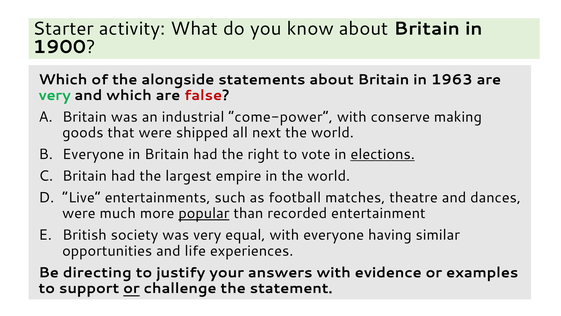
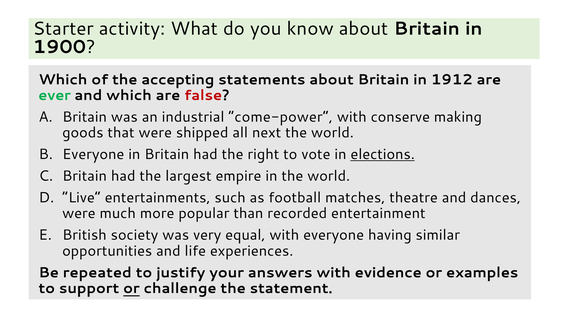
alongside: alongside -> accepting (178, 79)
1963: 1963 -> 1912 (452, 79)
very: very -> ever (55, 95)
popular underline: present -> none (204, 213)
directing: directing -> repeated (97, 272)
